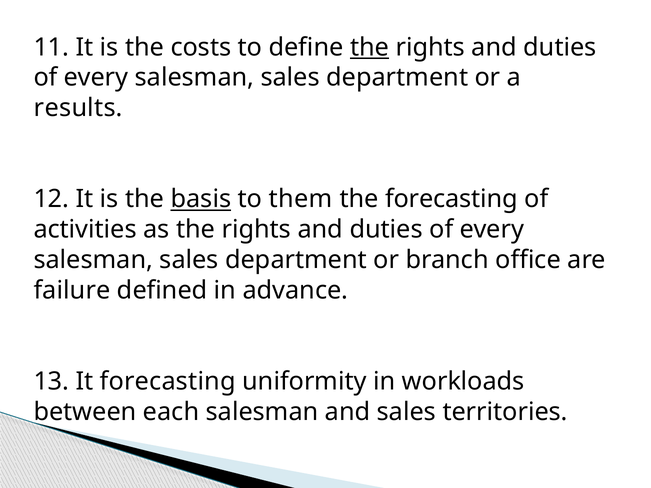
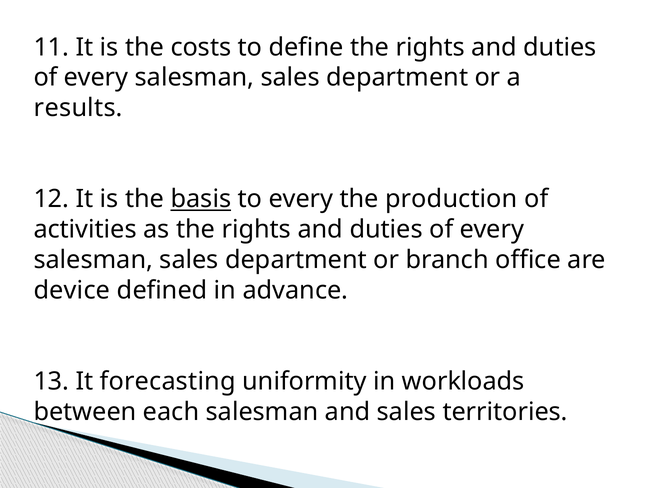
the underline: present -> none (370, 47)
to them: them -> every (301, 199)
the forecasting: forecasting -> production (451, 199)
failure: failure -> device (72, 290)
